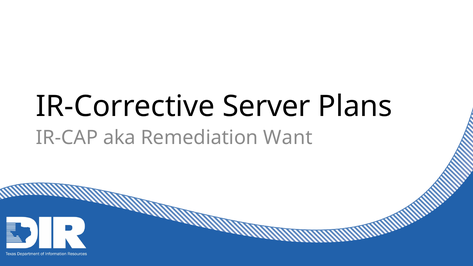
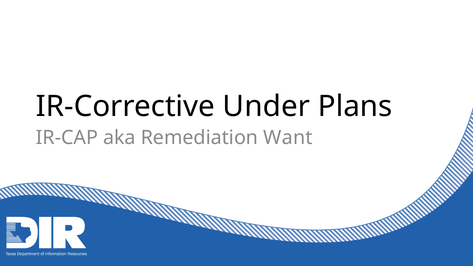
Server: Server -> Under (266, 106)
